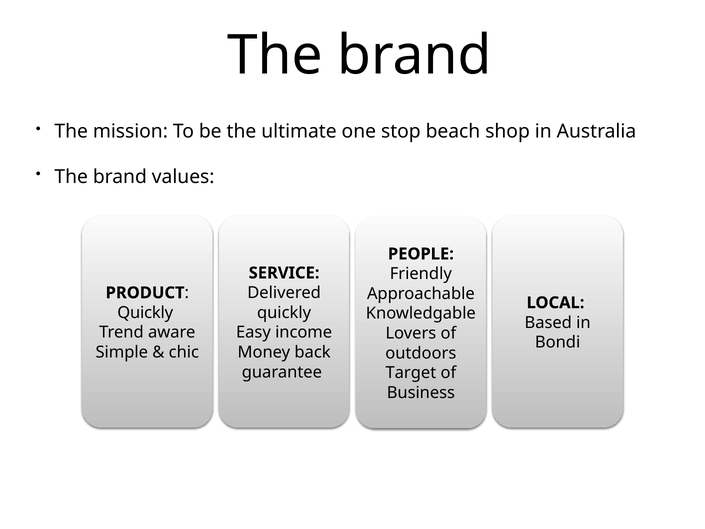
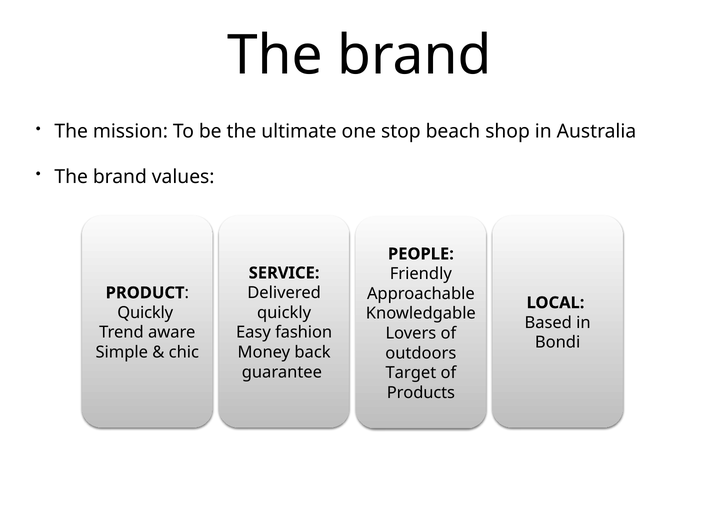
income: income -> fashion (304, 332)
Business: Business -> Products (421, 393)
